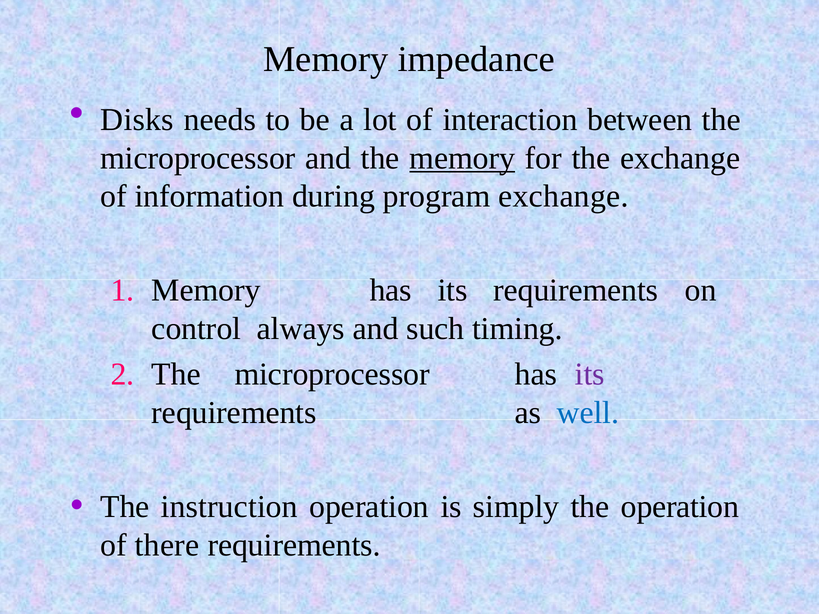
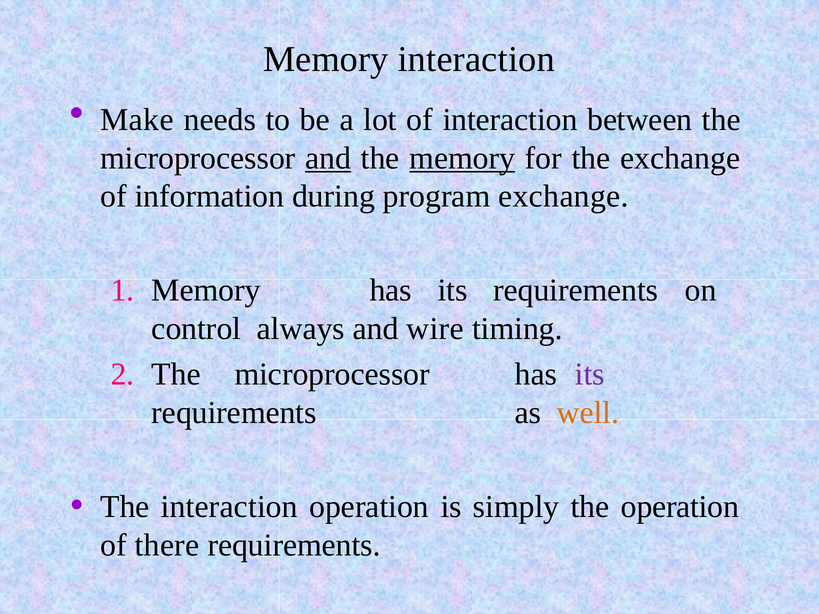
Memory impedance: impedance -> interaction (476, 59)
Disks: Disks -> Make (137, 120)
and underline: none -> present (328, 158)
such: such -> wire (435, 329)
well colour: blue -> orange (588, 413)
The instruction: instruction -> interaction (229, 507)
